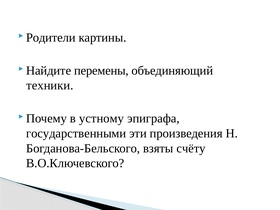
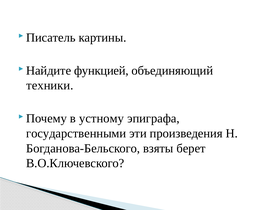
Родители: Родители -> Писатель (51, 38)
перемены: перемены -> функцией (101, 71)
счёту: счёту -> берет (191, 148)
